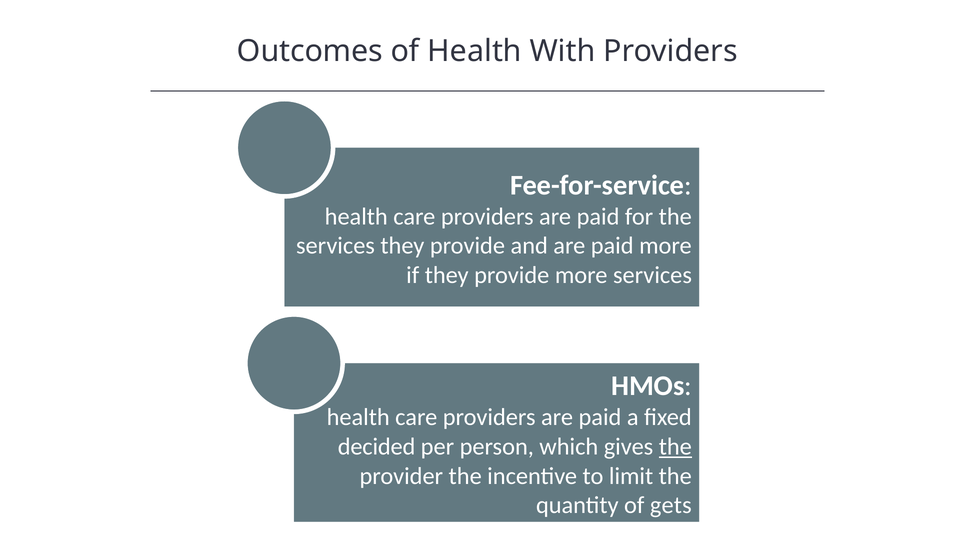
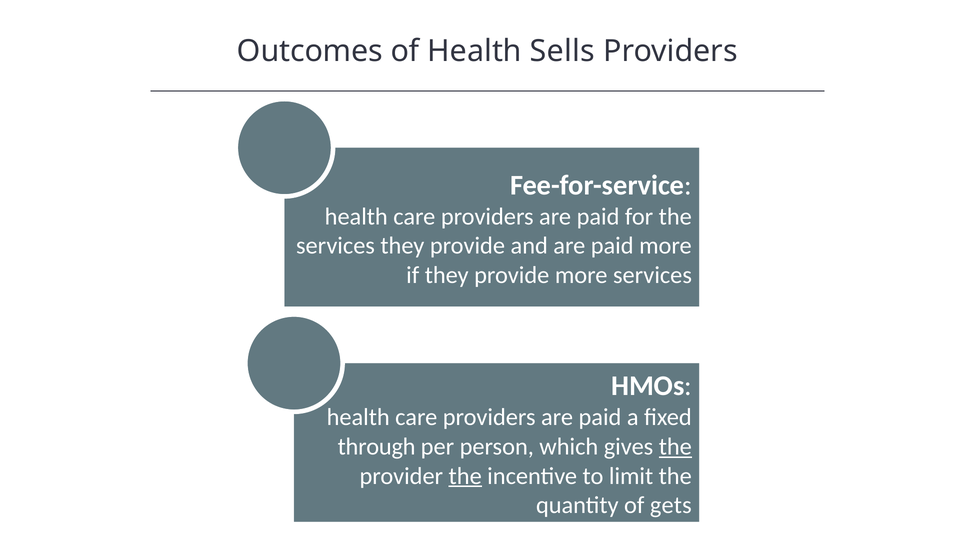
With: With -> Sells (562, 51)
decided: decided -> through (377, 446)
the underline: none -> present (465, 475)
